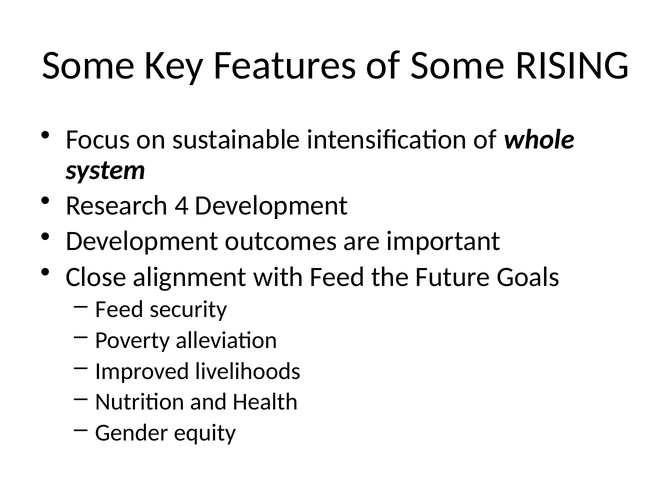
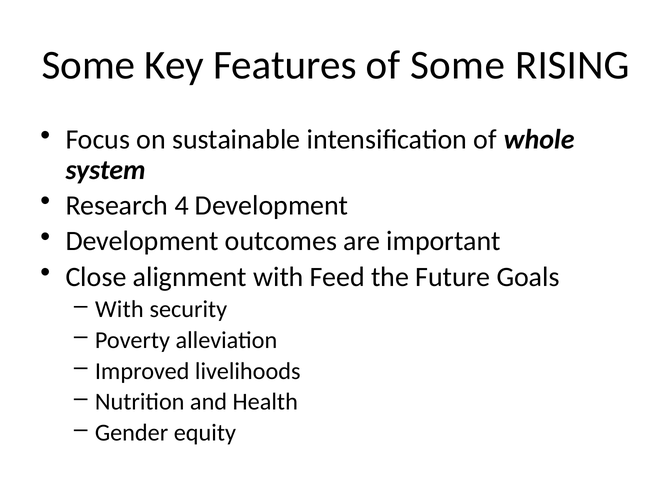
Feed: Feed -> With (119, 309)
